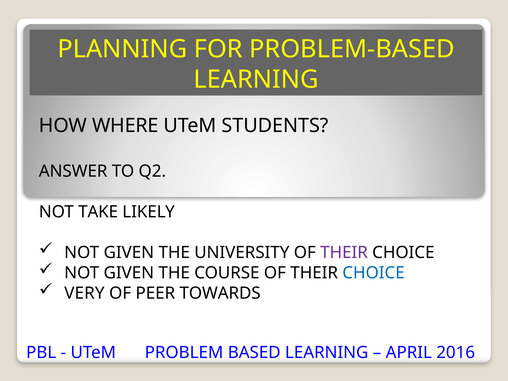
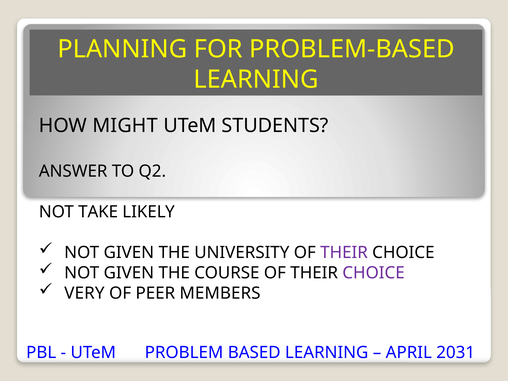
WHERE: WHERE -> MIGHT (125, 126)
CHOICE colour: blue -> purple (374, 273)
TOWARDS: TOWARDS -> MEMBERS (220, 293)
2016: 2016 -> 2031 (456, 352)
